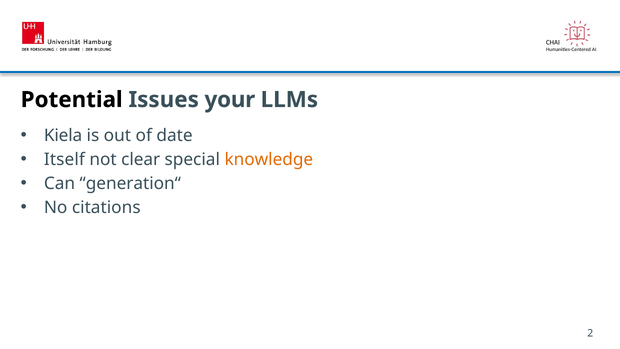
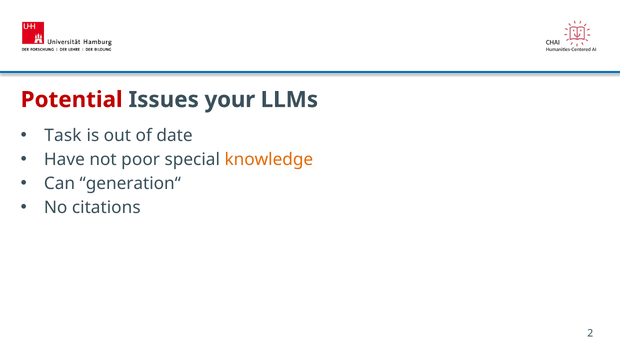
Potential colour: black -> red (72, 100)
Kiela: Kiela -> Task (63, 135)
Itself: Itself -> Have (64, 159)
clear: clear -> poor (141, 159)
